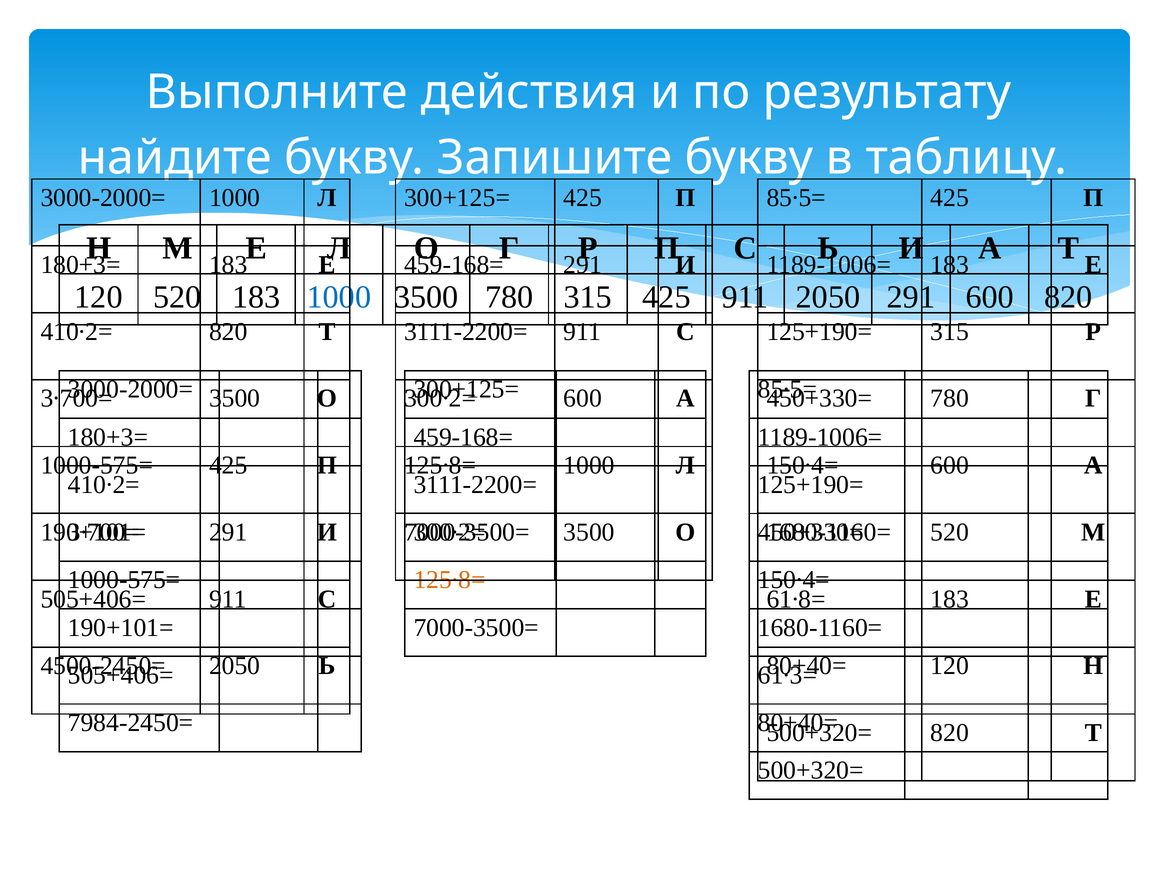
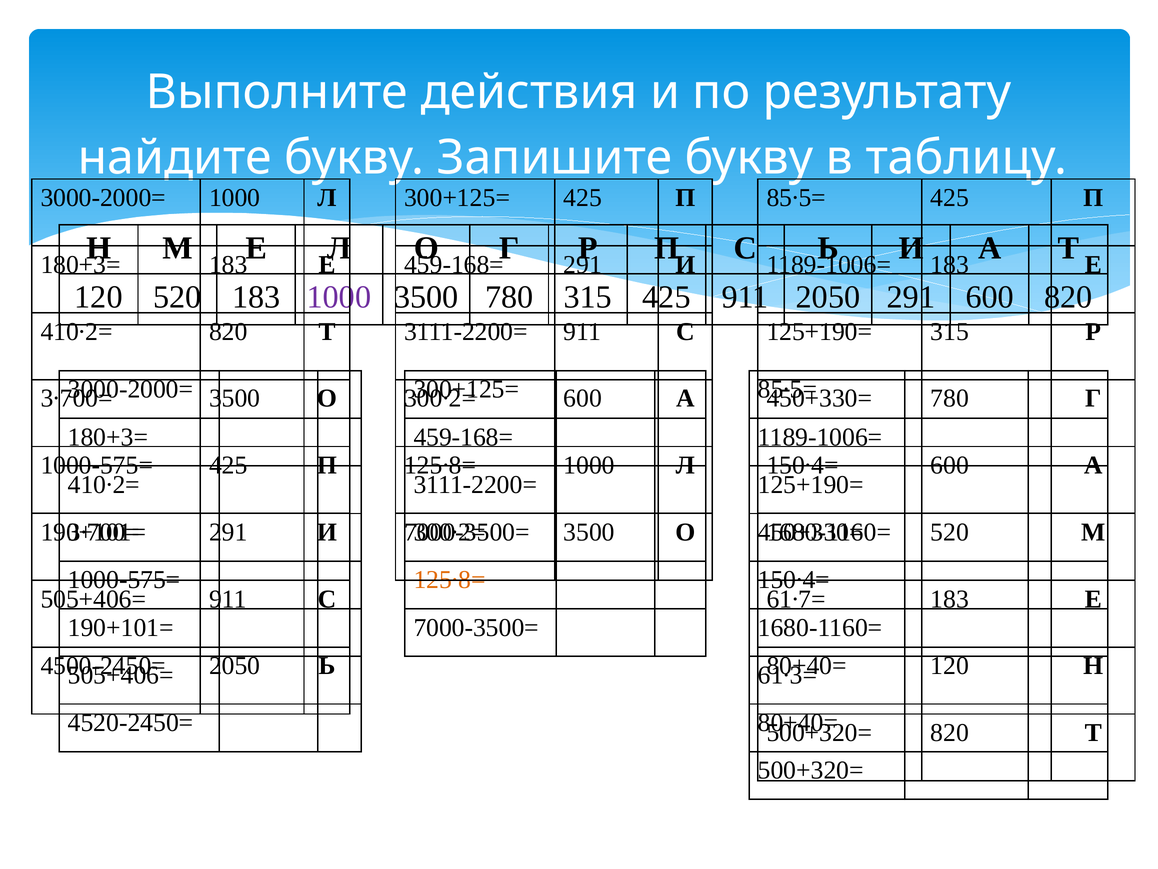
1000 colour: blue -> purple (339, 297)
61∙8=: 61∙8= -> 61∙7= (796, 599)
7984-2450=: 7984-2450= -> 4520-2450= (131, 722)
